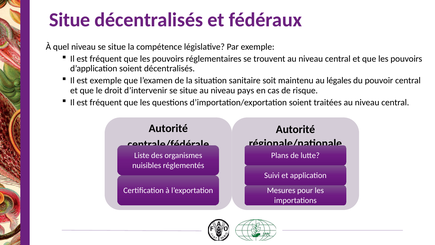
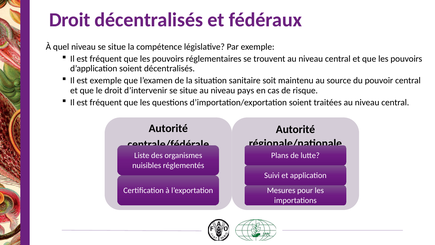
Situe: Situe -> Droit (70, 20)
légales: légales -> source (339, 81)
